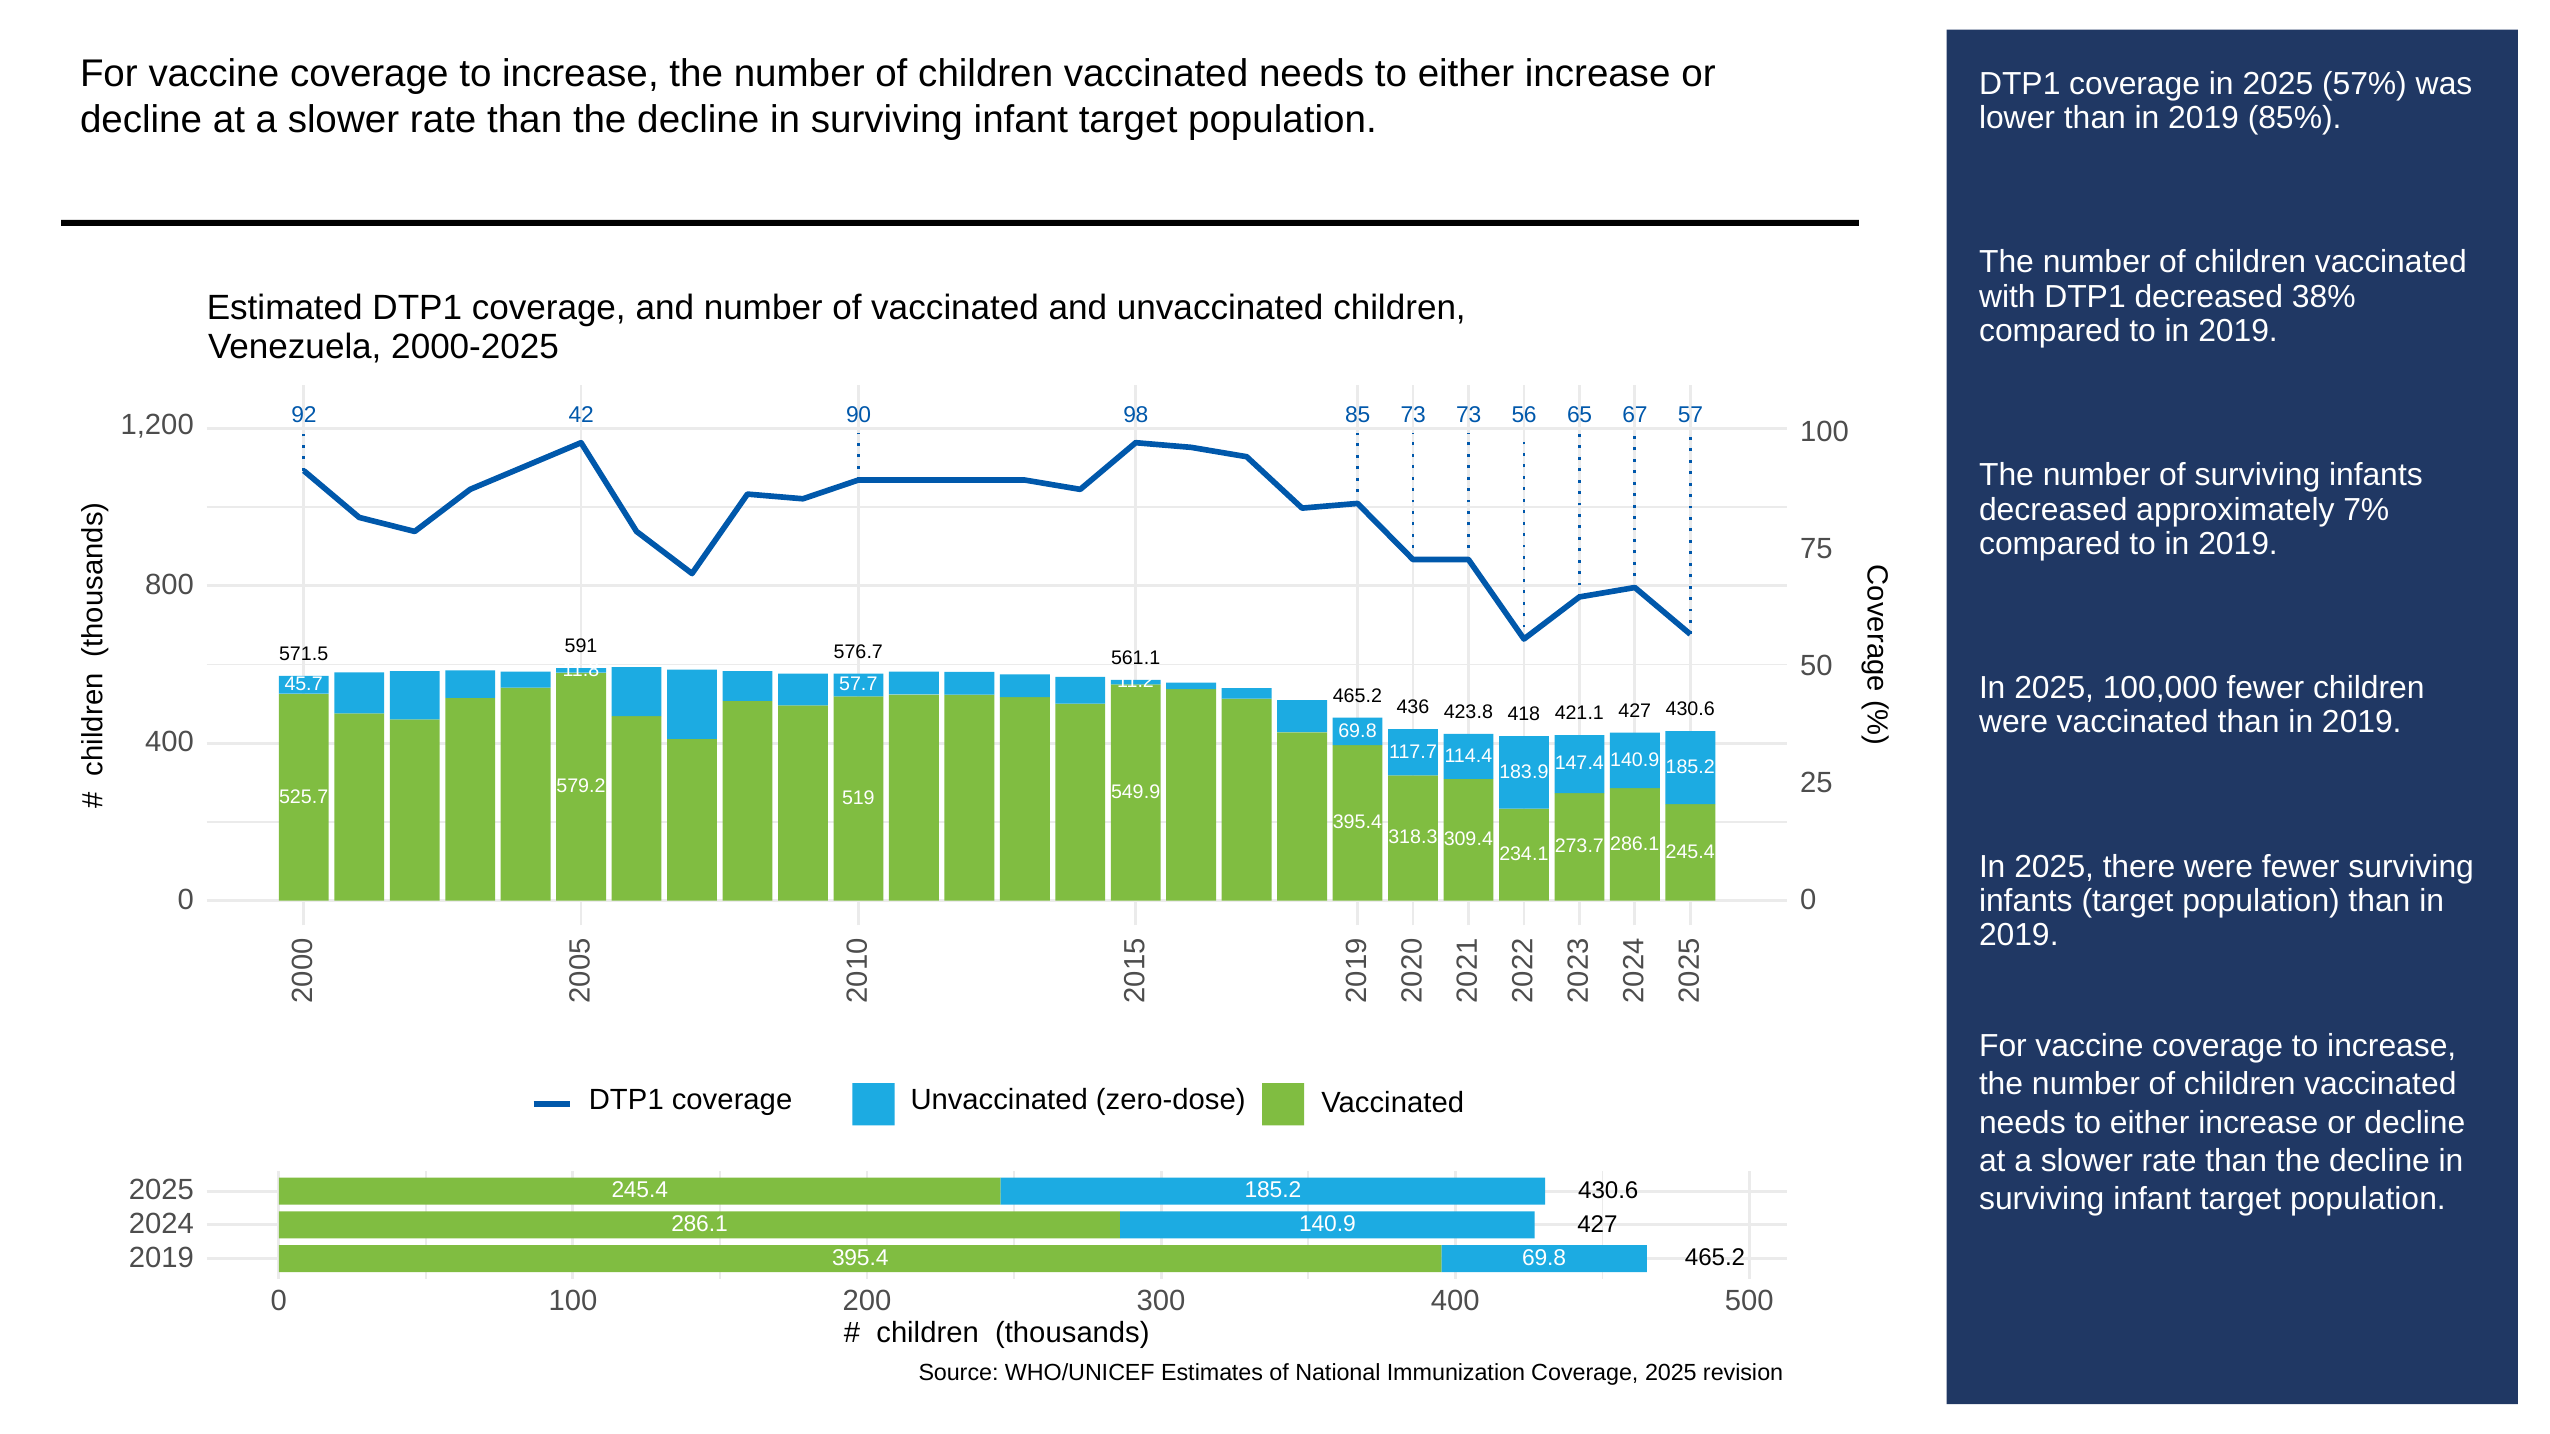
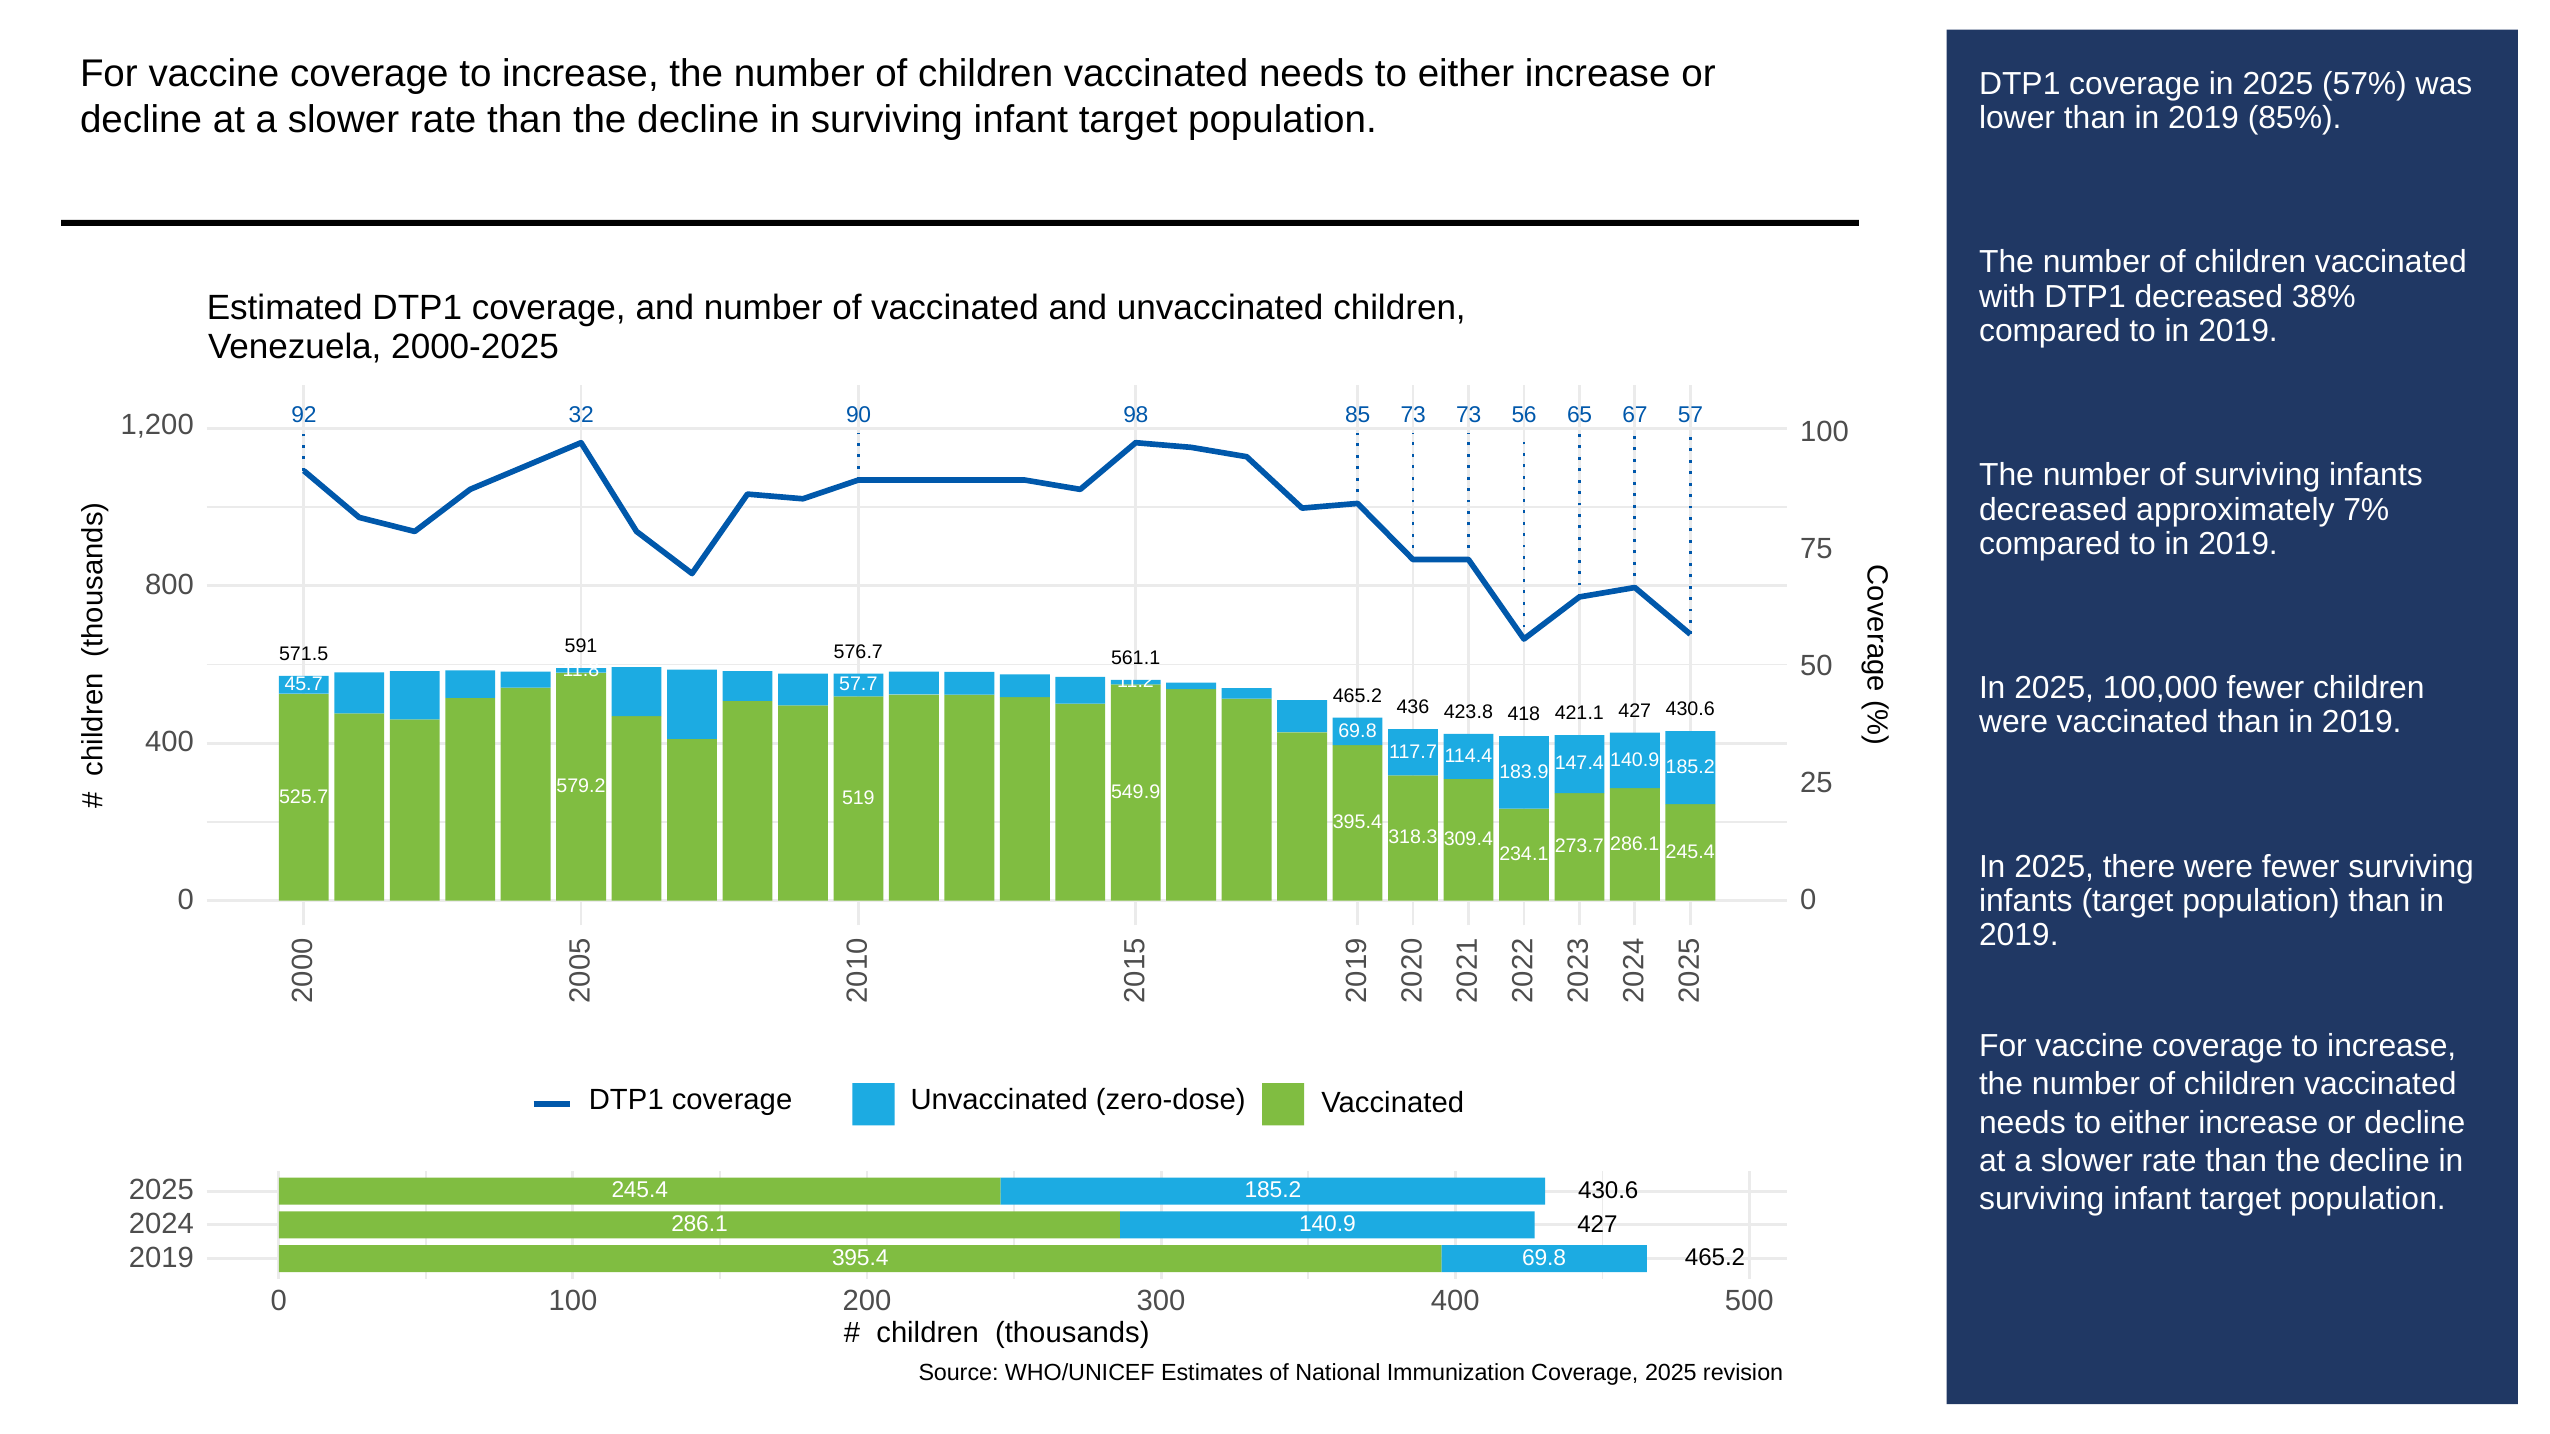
42: 42 -> 32 (581, 415)
